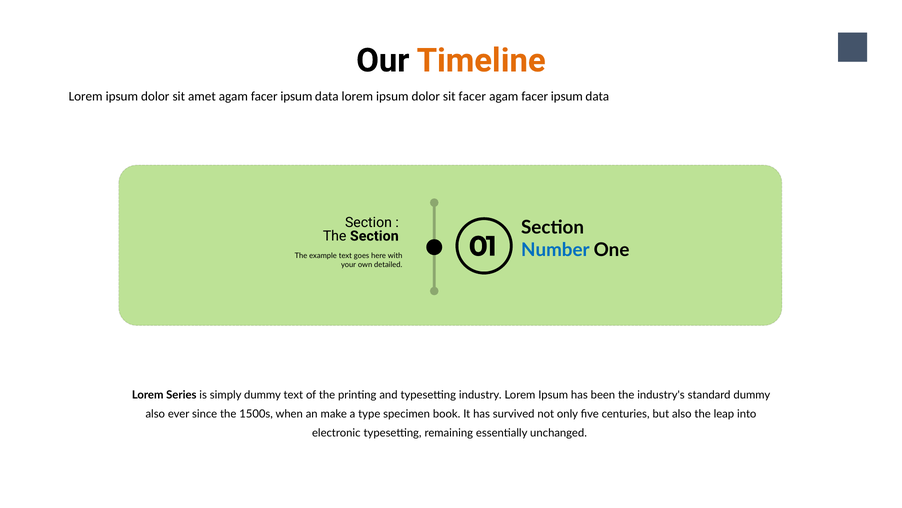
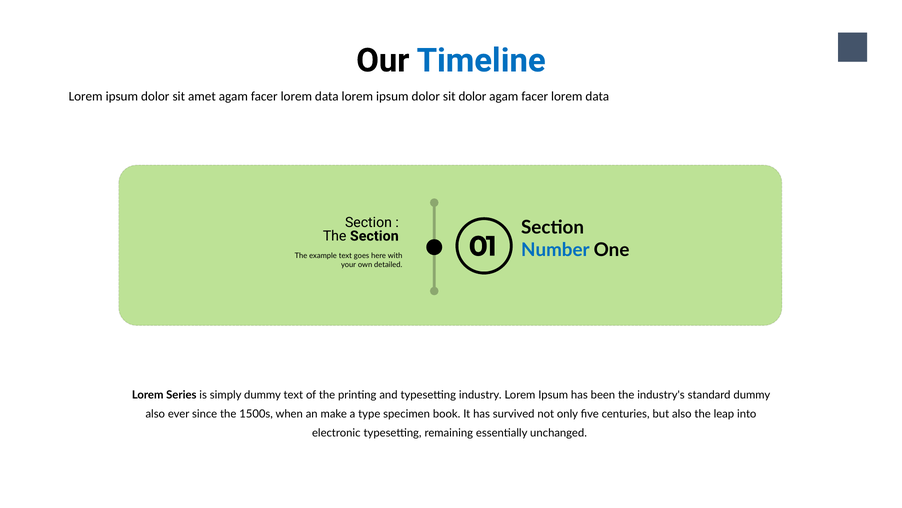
Timeline colour: orange -> blue (481, 60)
amet agam facer ipsum: ipsum -> lorem (296, 96)
sit facer: facer -> dolor (472, 96)
ipsum: ipsum -> lorem (567, 96)
